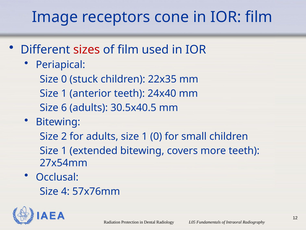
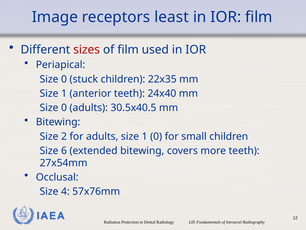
cone: cone -> least (172, 17)
6: 6 -> 0 (64, 108)
1: 1 -> 6 (64, 150)
